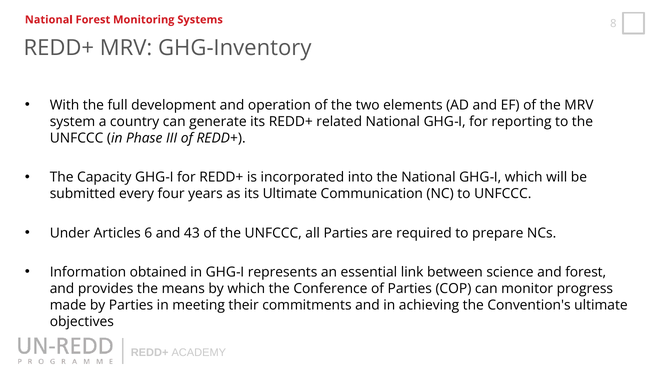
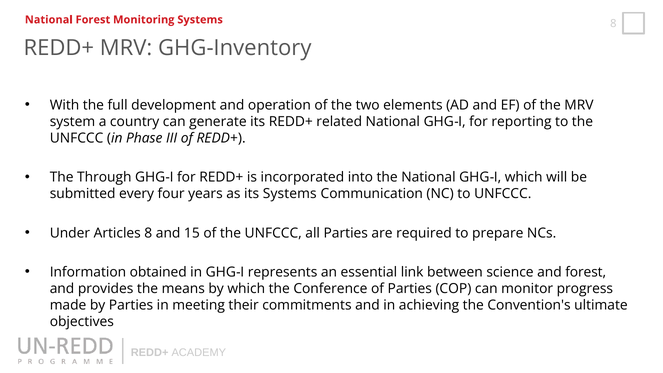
Capacity: Capacity -> Through (104, 177)
its Ultimate: Ultimate -> Systems (290, 194)
Articles 6: 6 -> 8 (148, 233)
43: 43 -> 15 (192, 233)
